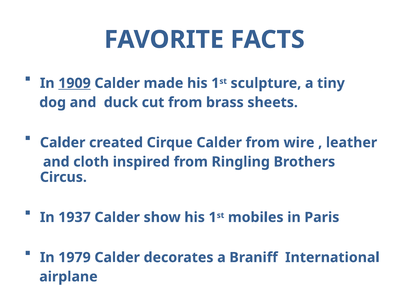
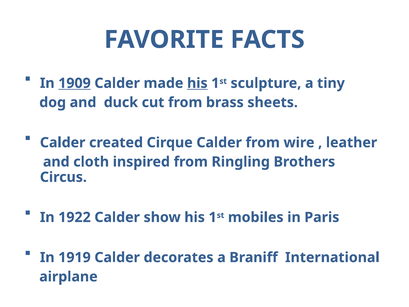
his underline: none -> present (197, 83)
1937: 1937 -> 1922 (75, 217)
1979: 1979 -> 1919 (75, 257)
